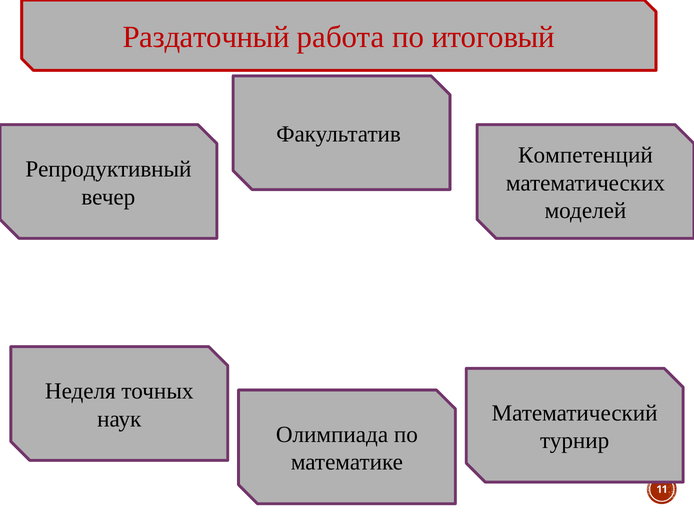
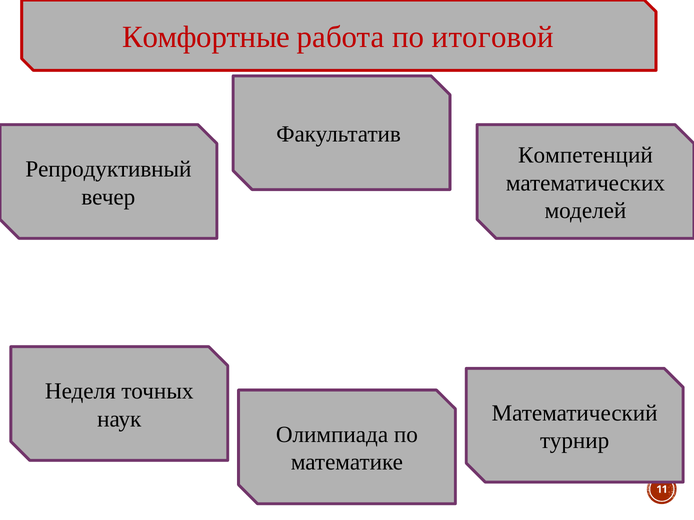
Раздаточный: Раздаточный -> Комфортные (206, 37)
итоговый: итоговый -> итоговой (493, 37)
